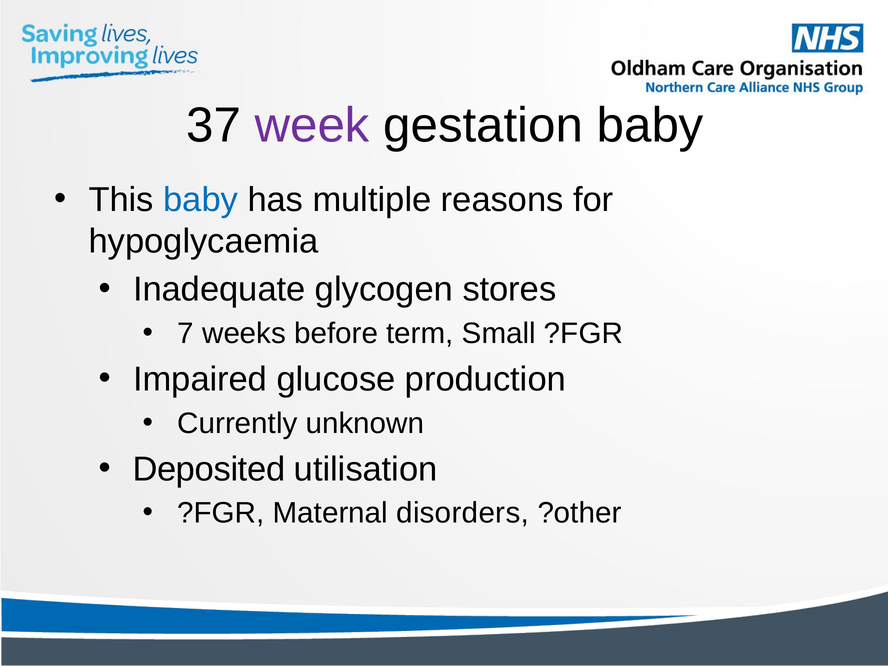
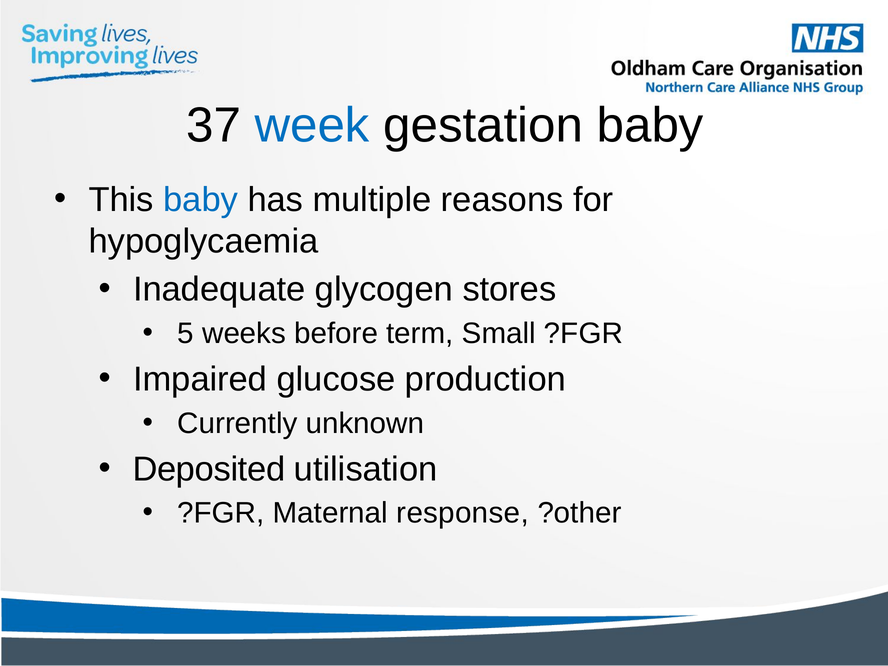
week colour: purple -> blue (312, 126)
7: 7 -> 5 (186, 334)
disorders: disorders -> response (463, 513)
